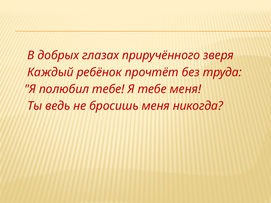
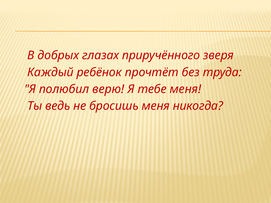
полюбил тебе: тебе -> верю (108, 89)
